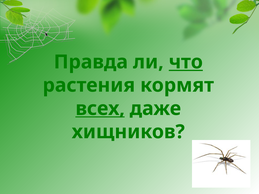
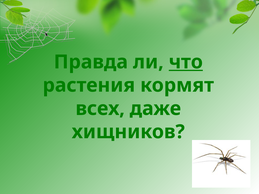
всех underline: present -> none (100, 109)
